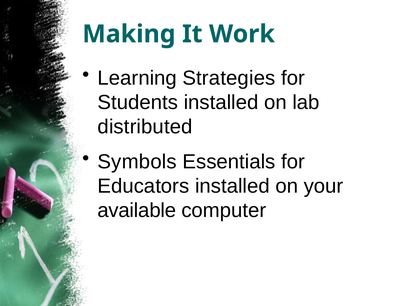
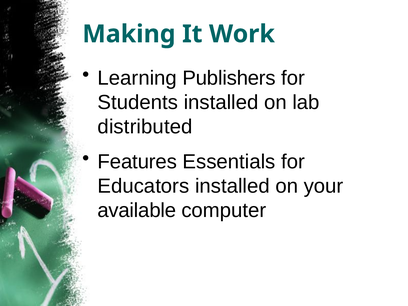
Strategies: Strategies -> Publishers (229, 78)
Symbols: Symbols -> Features (137, 162)
